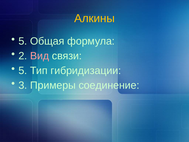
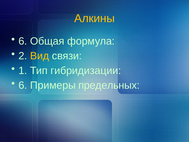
5: 5 -> 6 (23, 41)
Вид colour: pink -> yellow (40, 56)
5: 5 -> 1 (23, 70)
3: 3 -> 6 (23, 85)
соединение: соединение -> предельных (109, 85)
